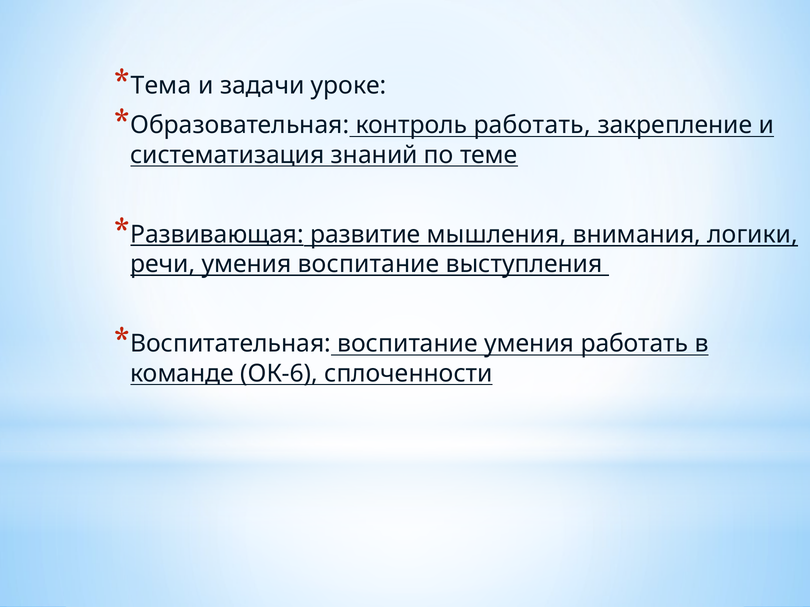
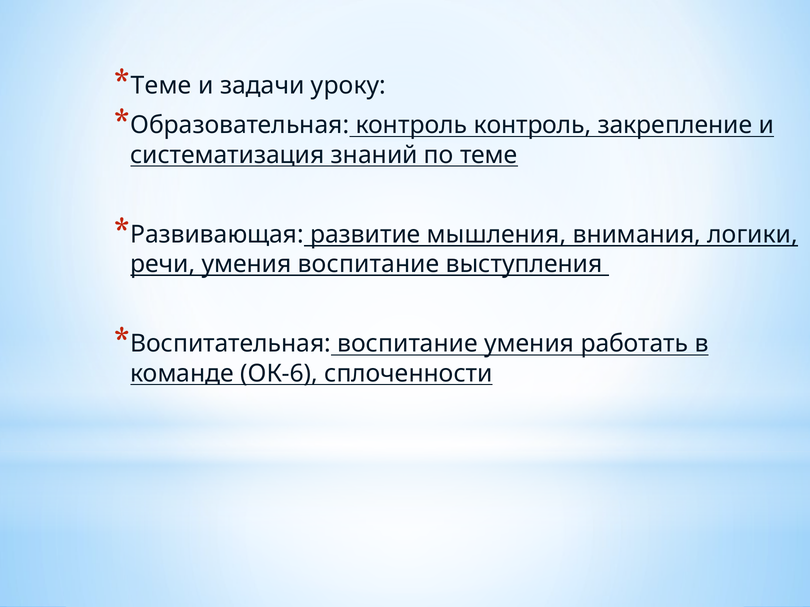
Тема: Тема -> Теме (161, 85)
уроке: уроке -> уроку (349, 85)
контроль работать: работать -> контроль (532, 125)
Развивающая underline: present -> none (217, 235)
